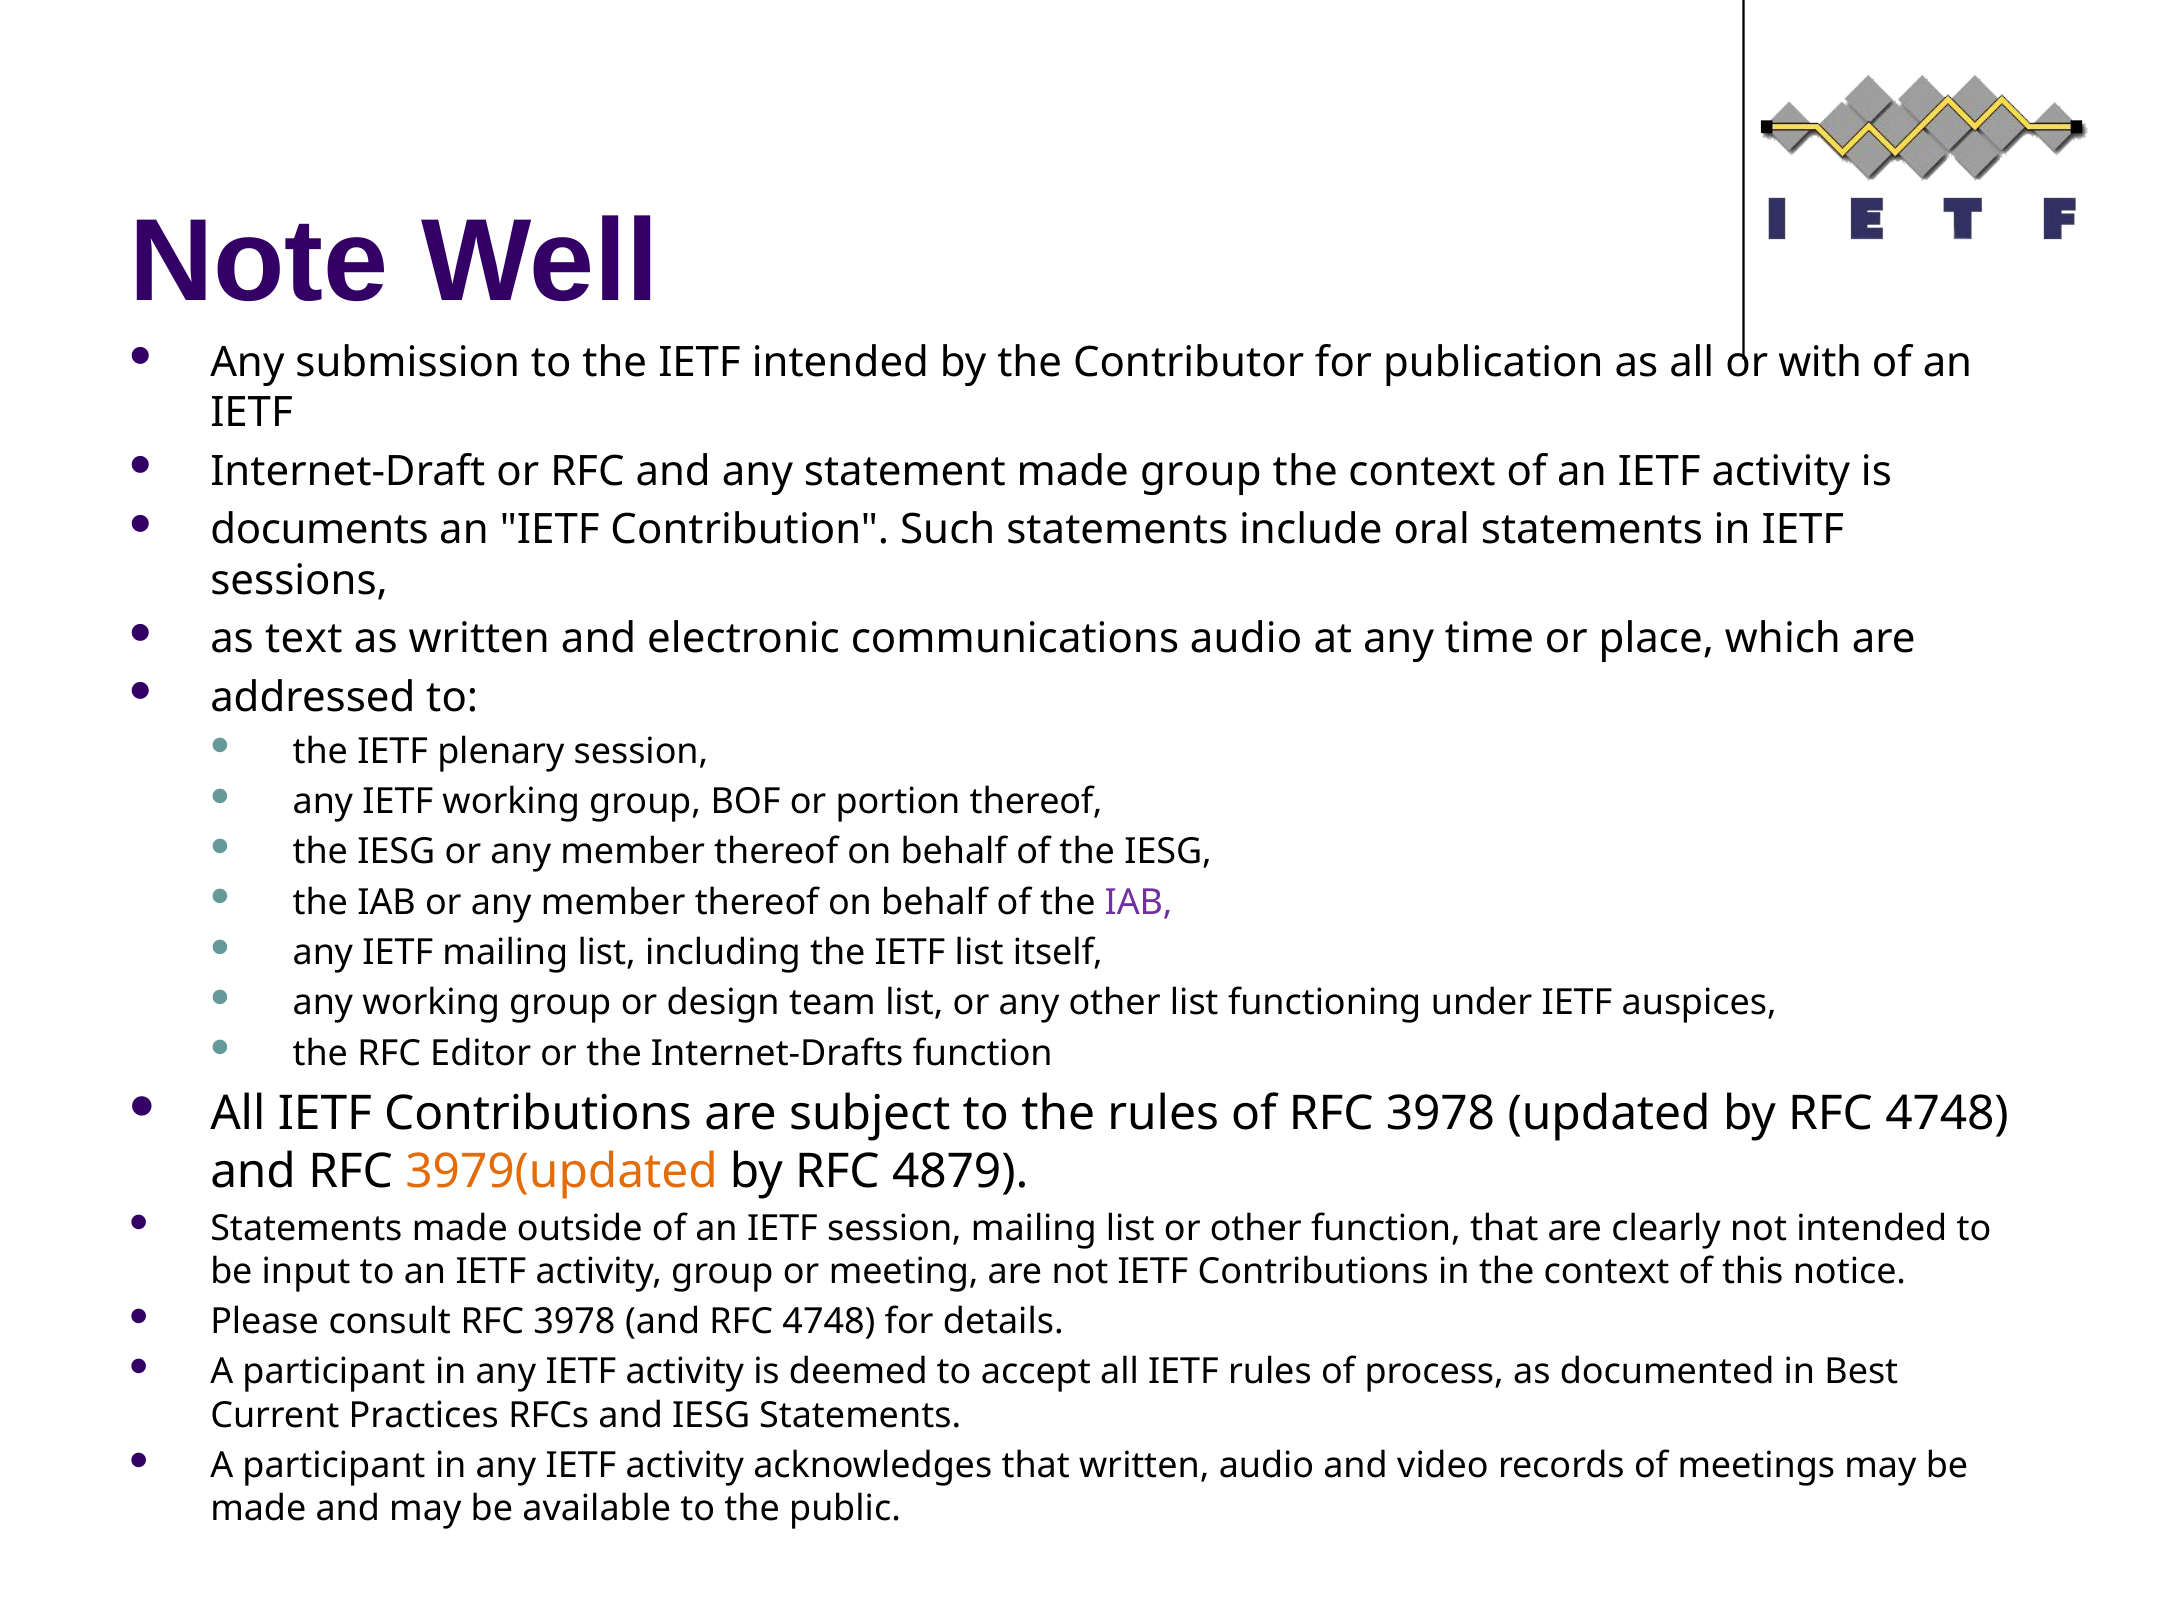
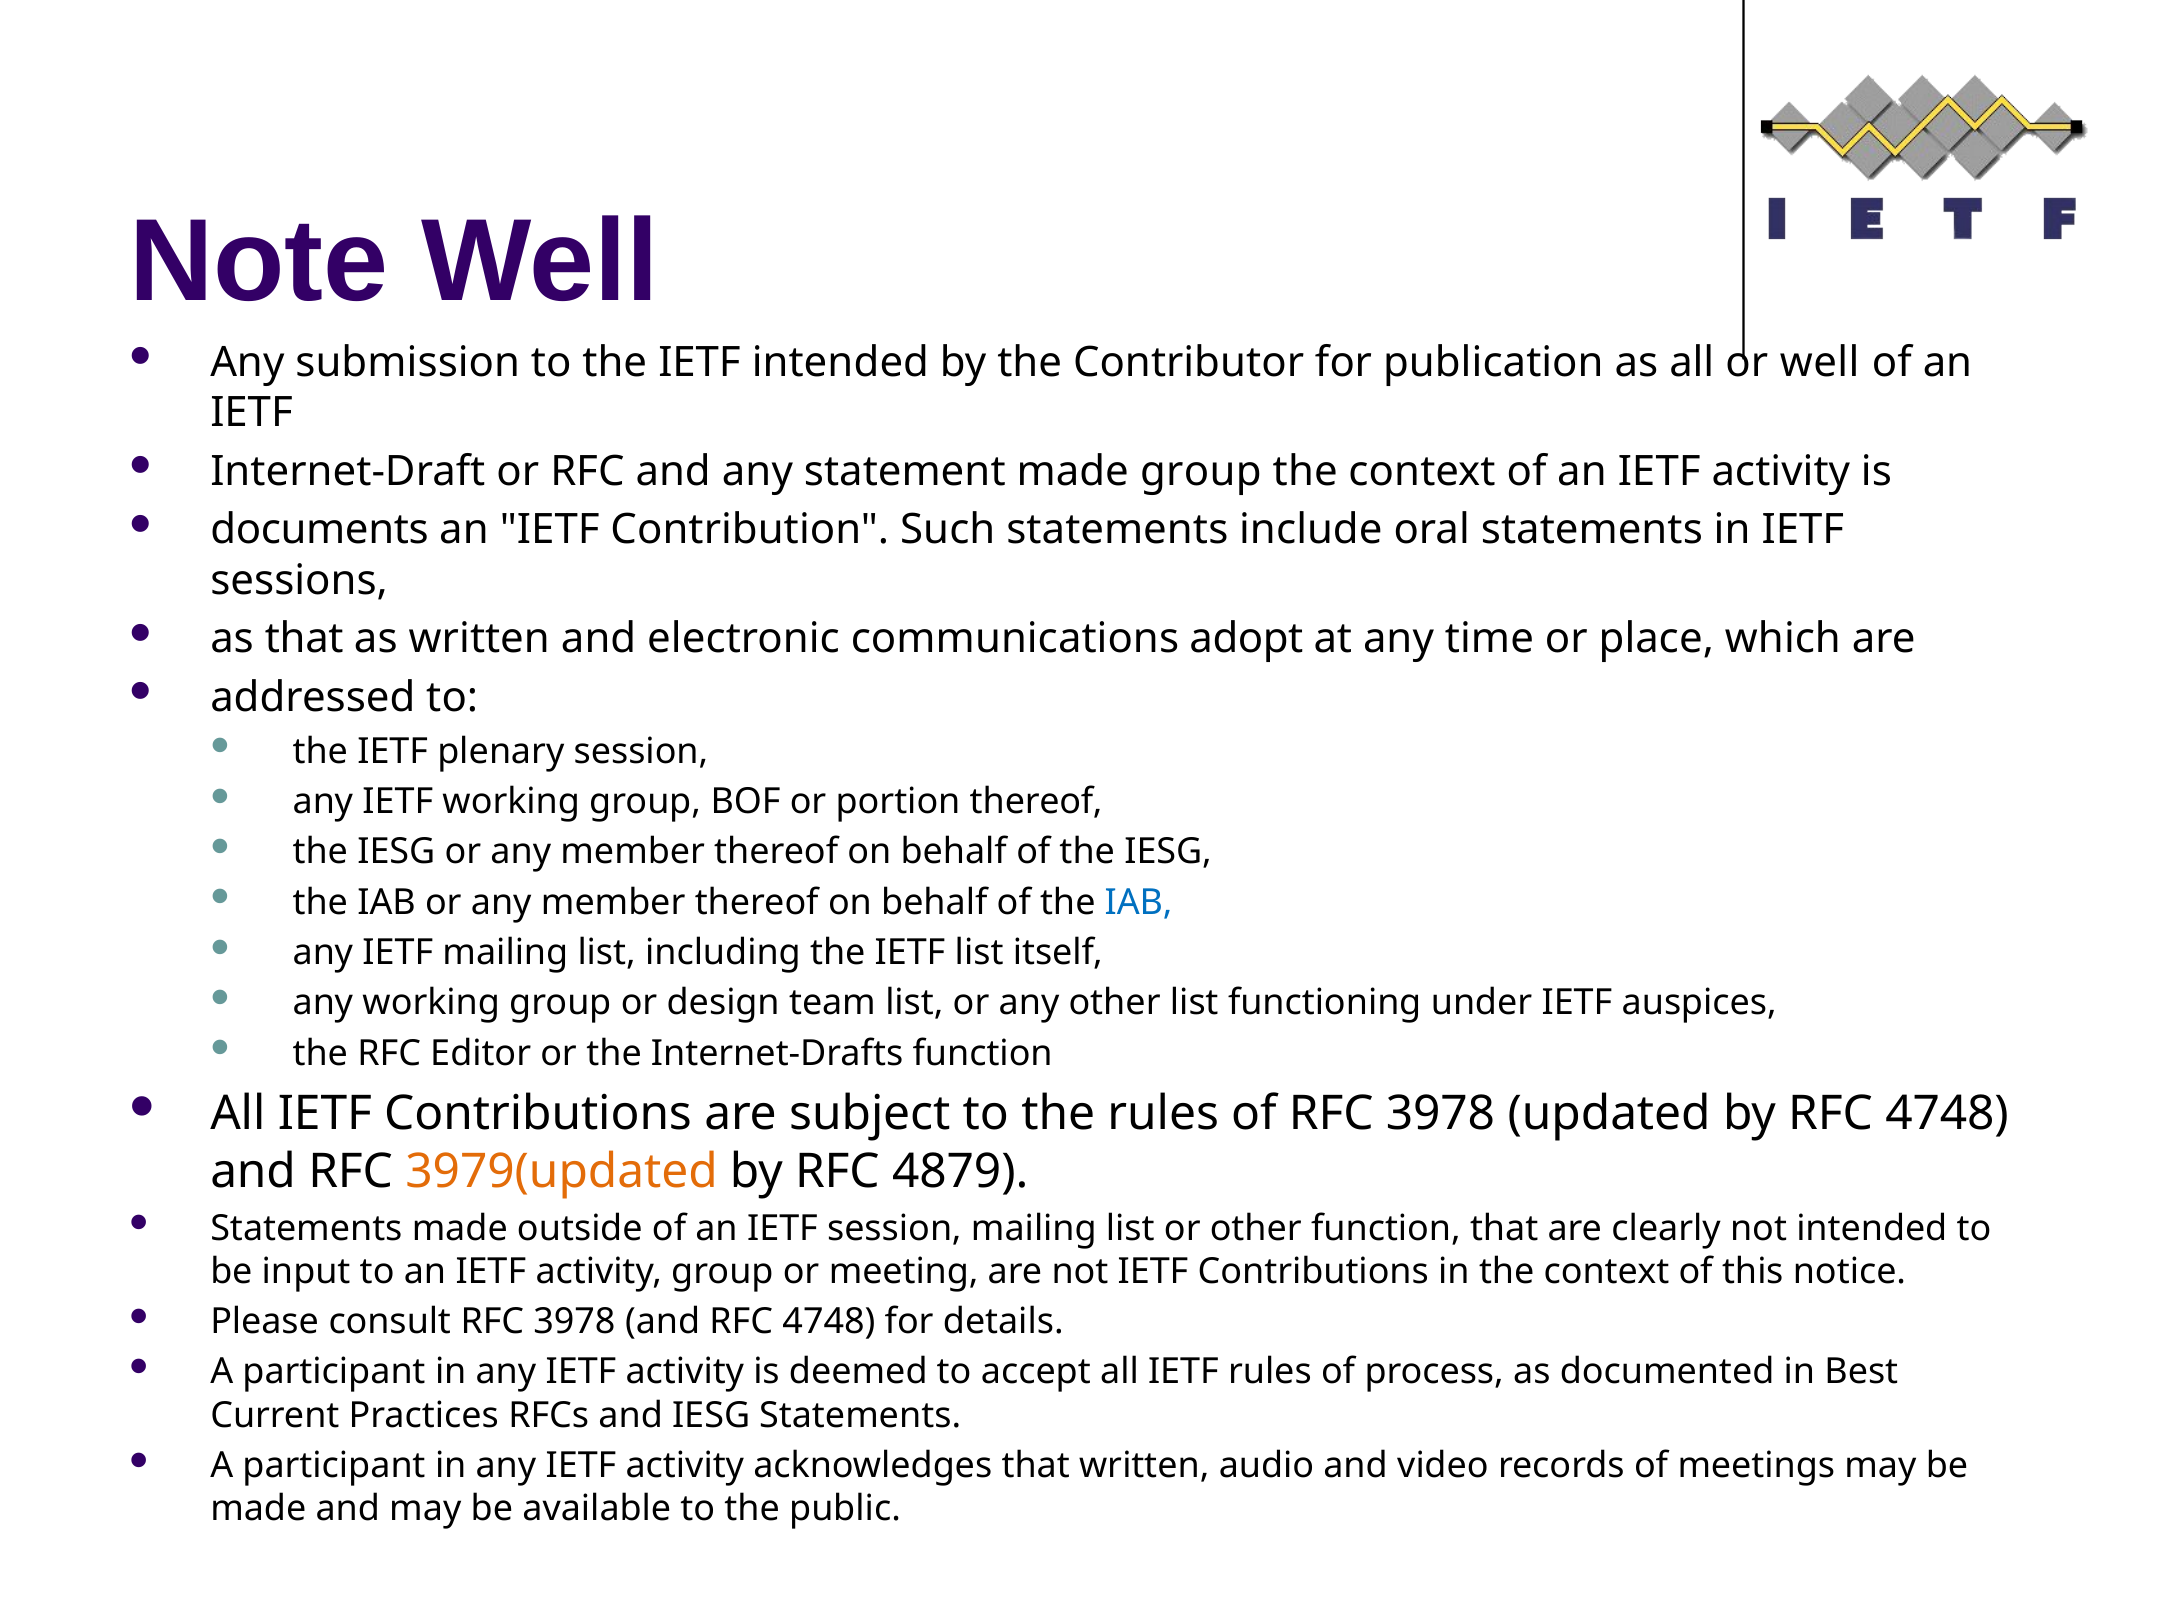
or with: with -> well (1820, 362)
as text: text -> that (304, 639)
communications audio: audio -> adopt (1246, 639)
IAB colour: purple -> blue (1139, 903)
